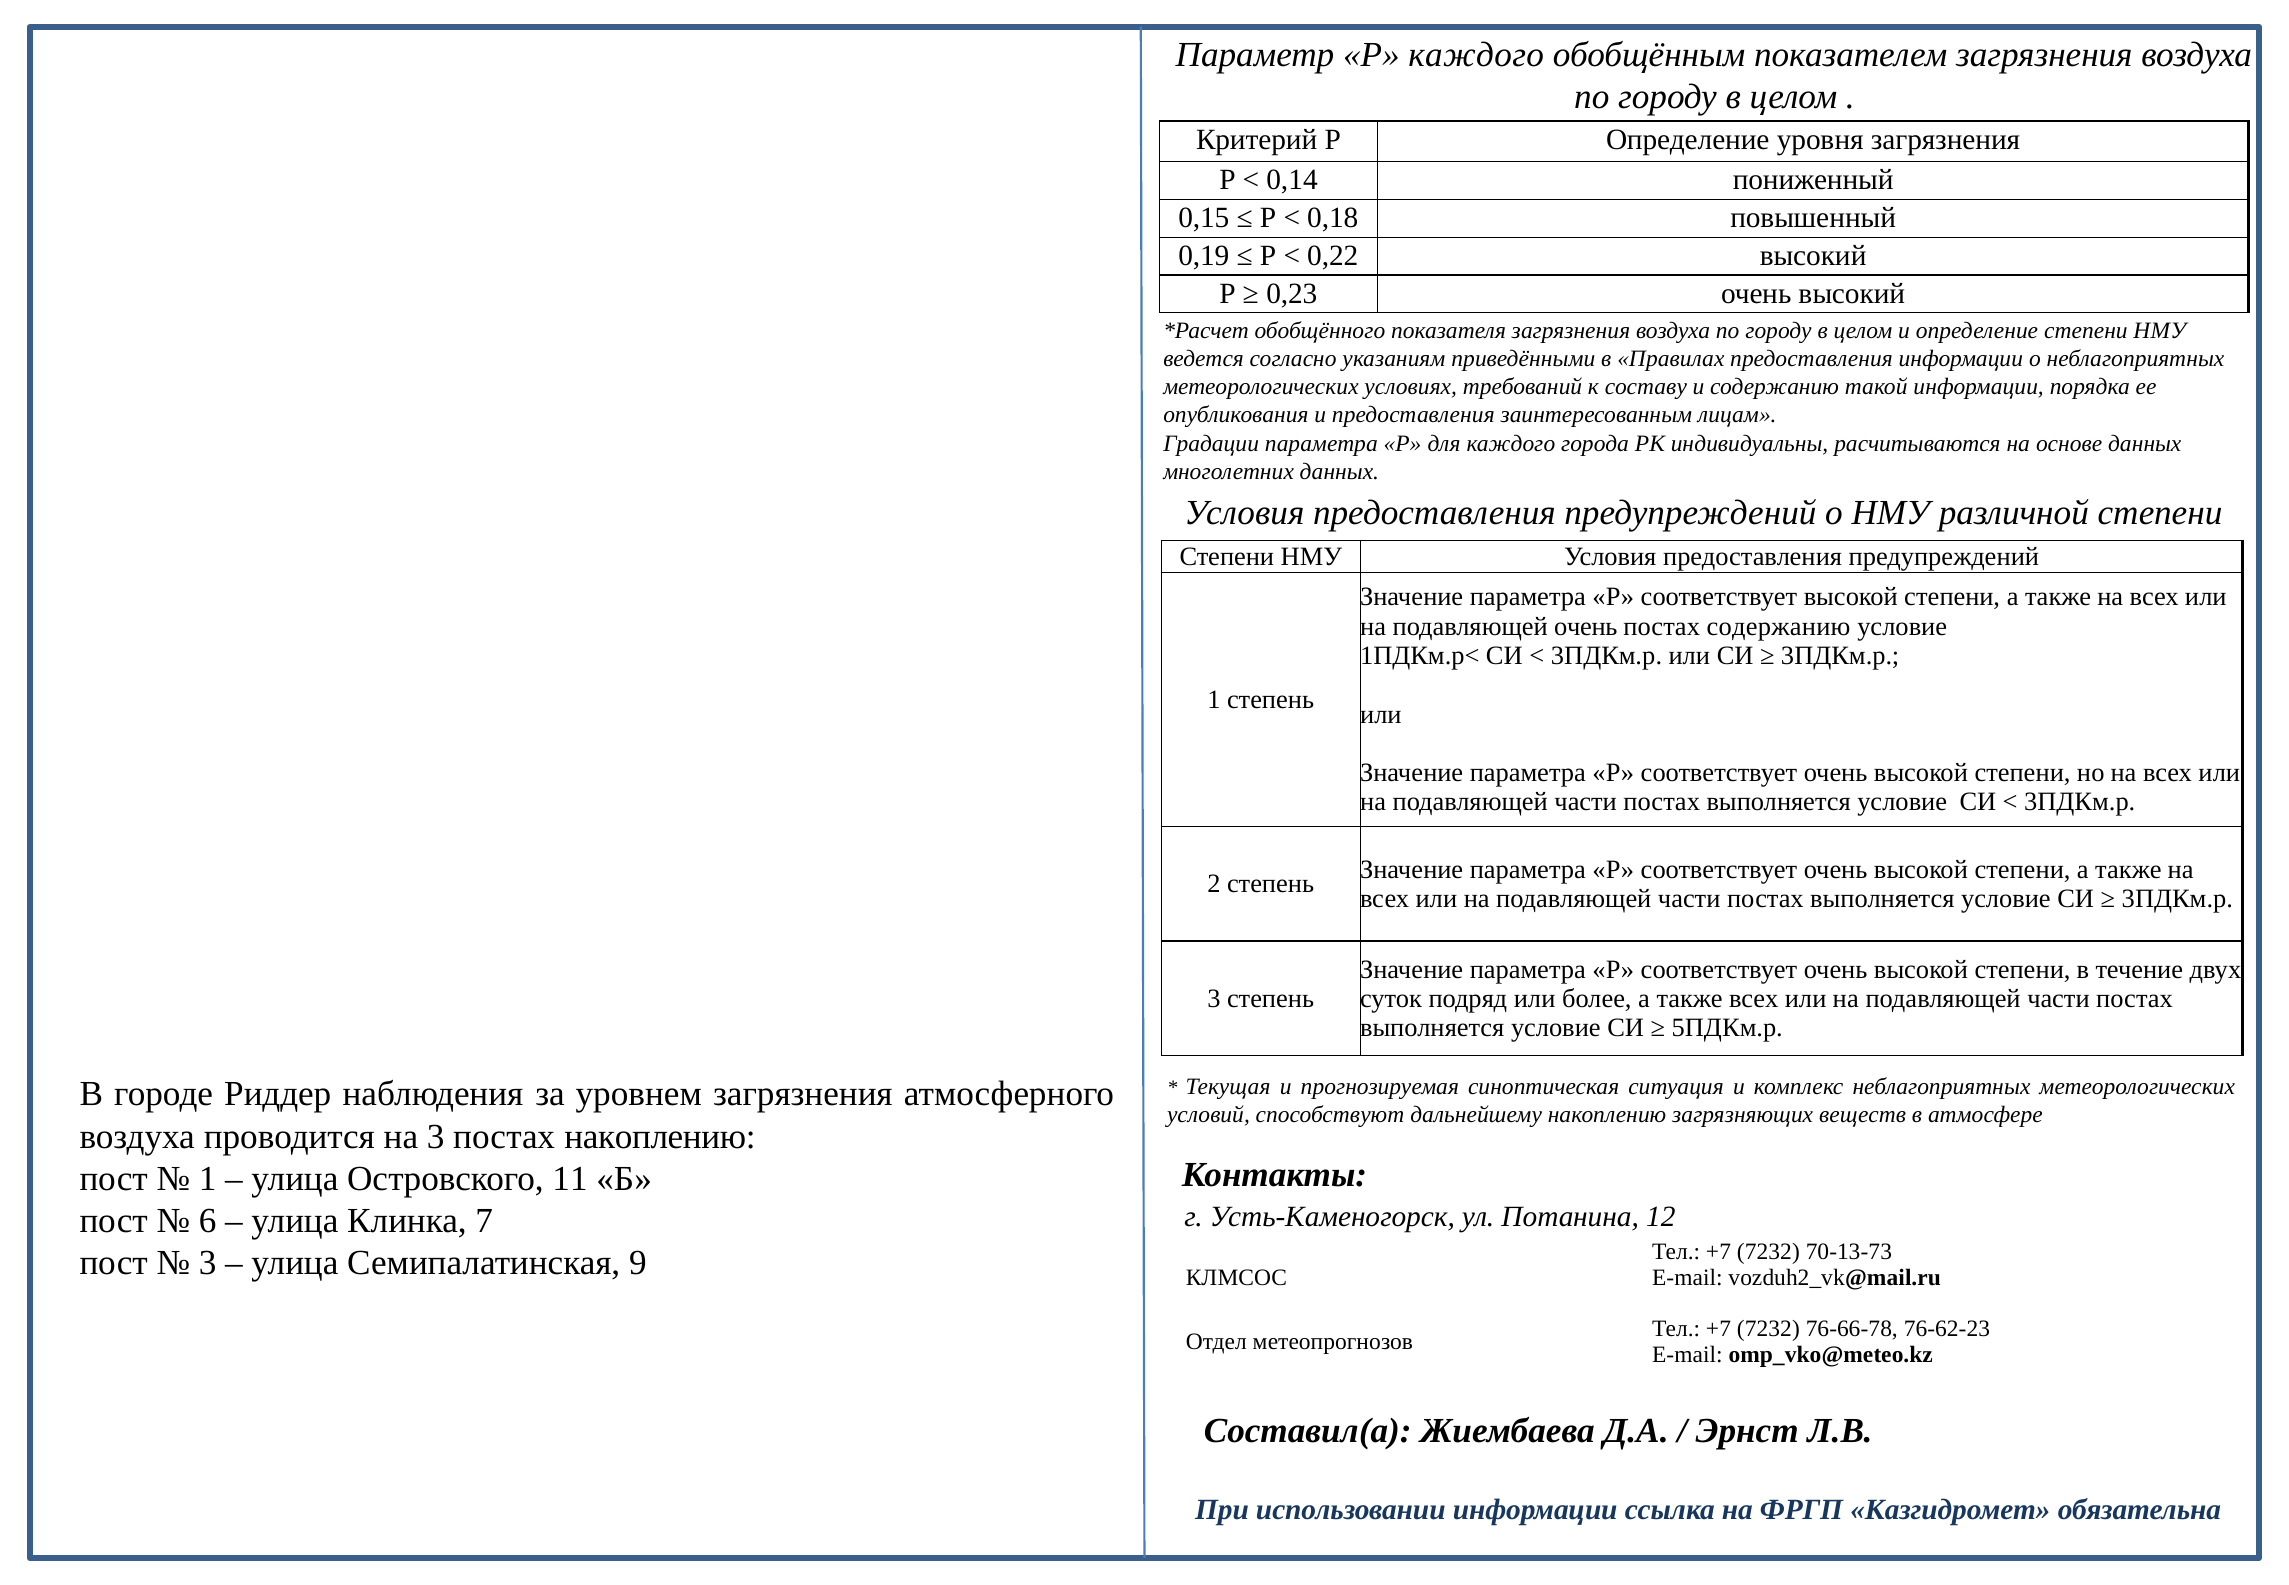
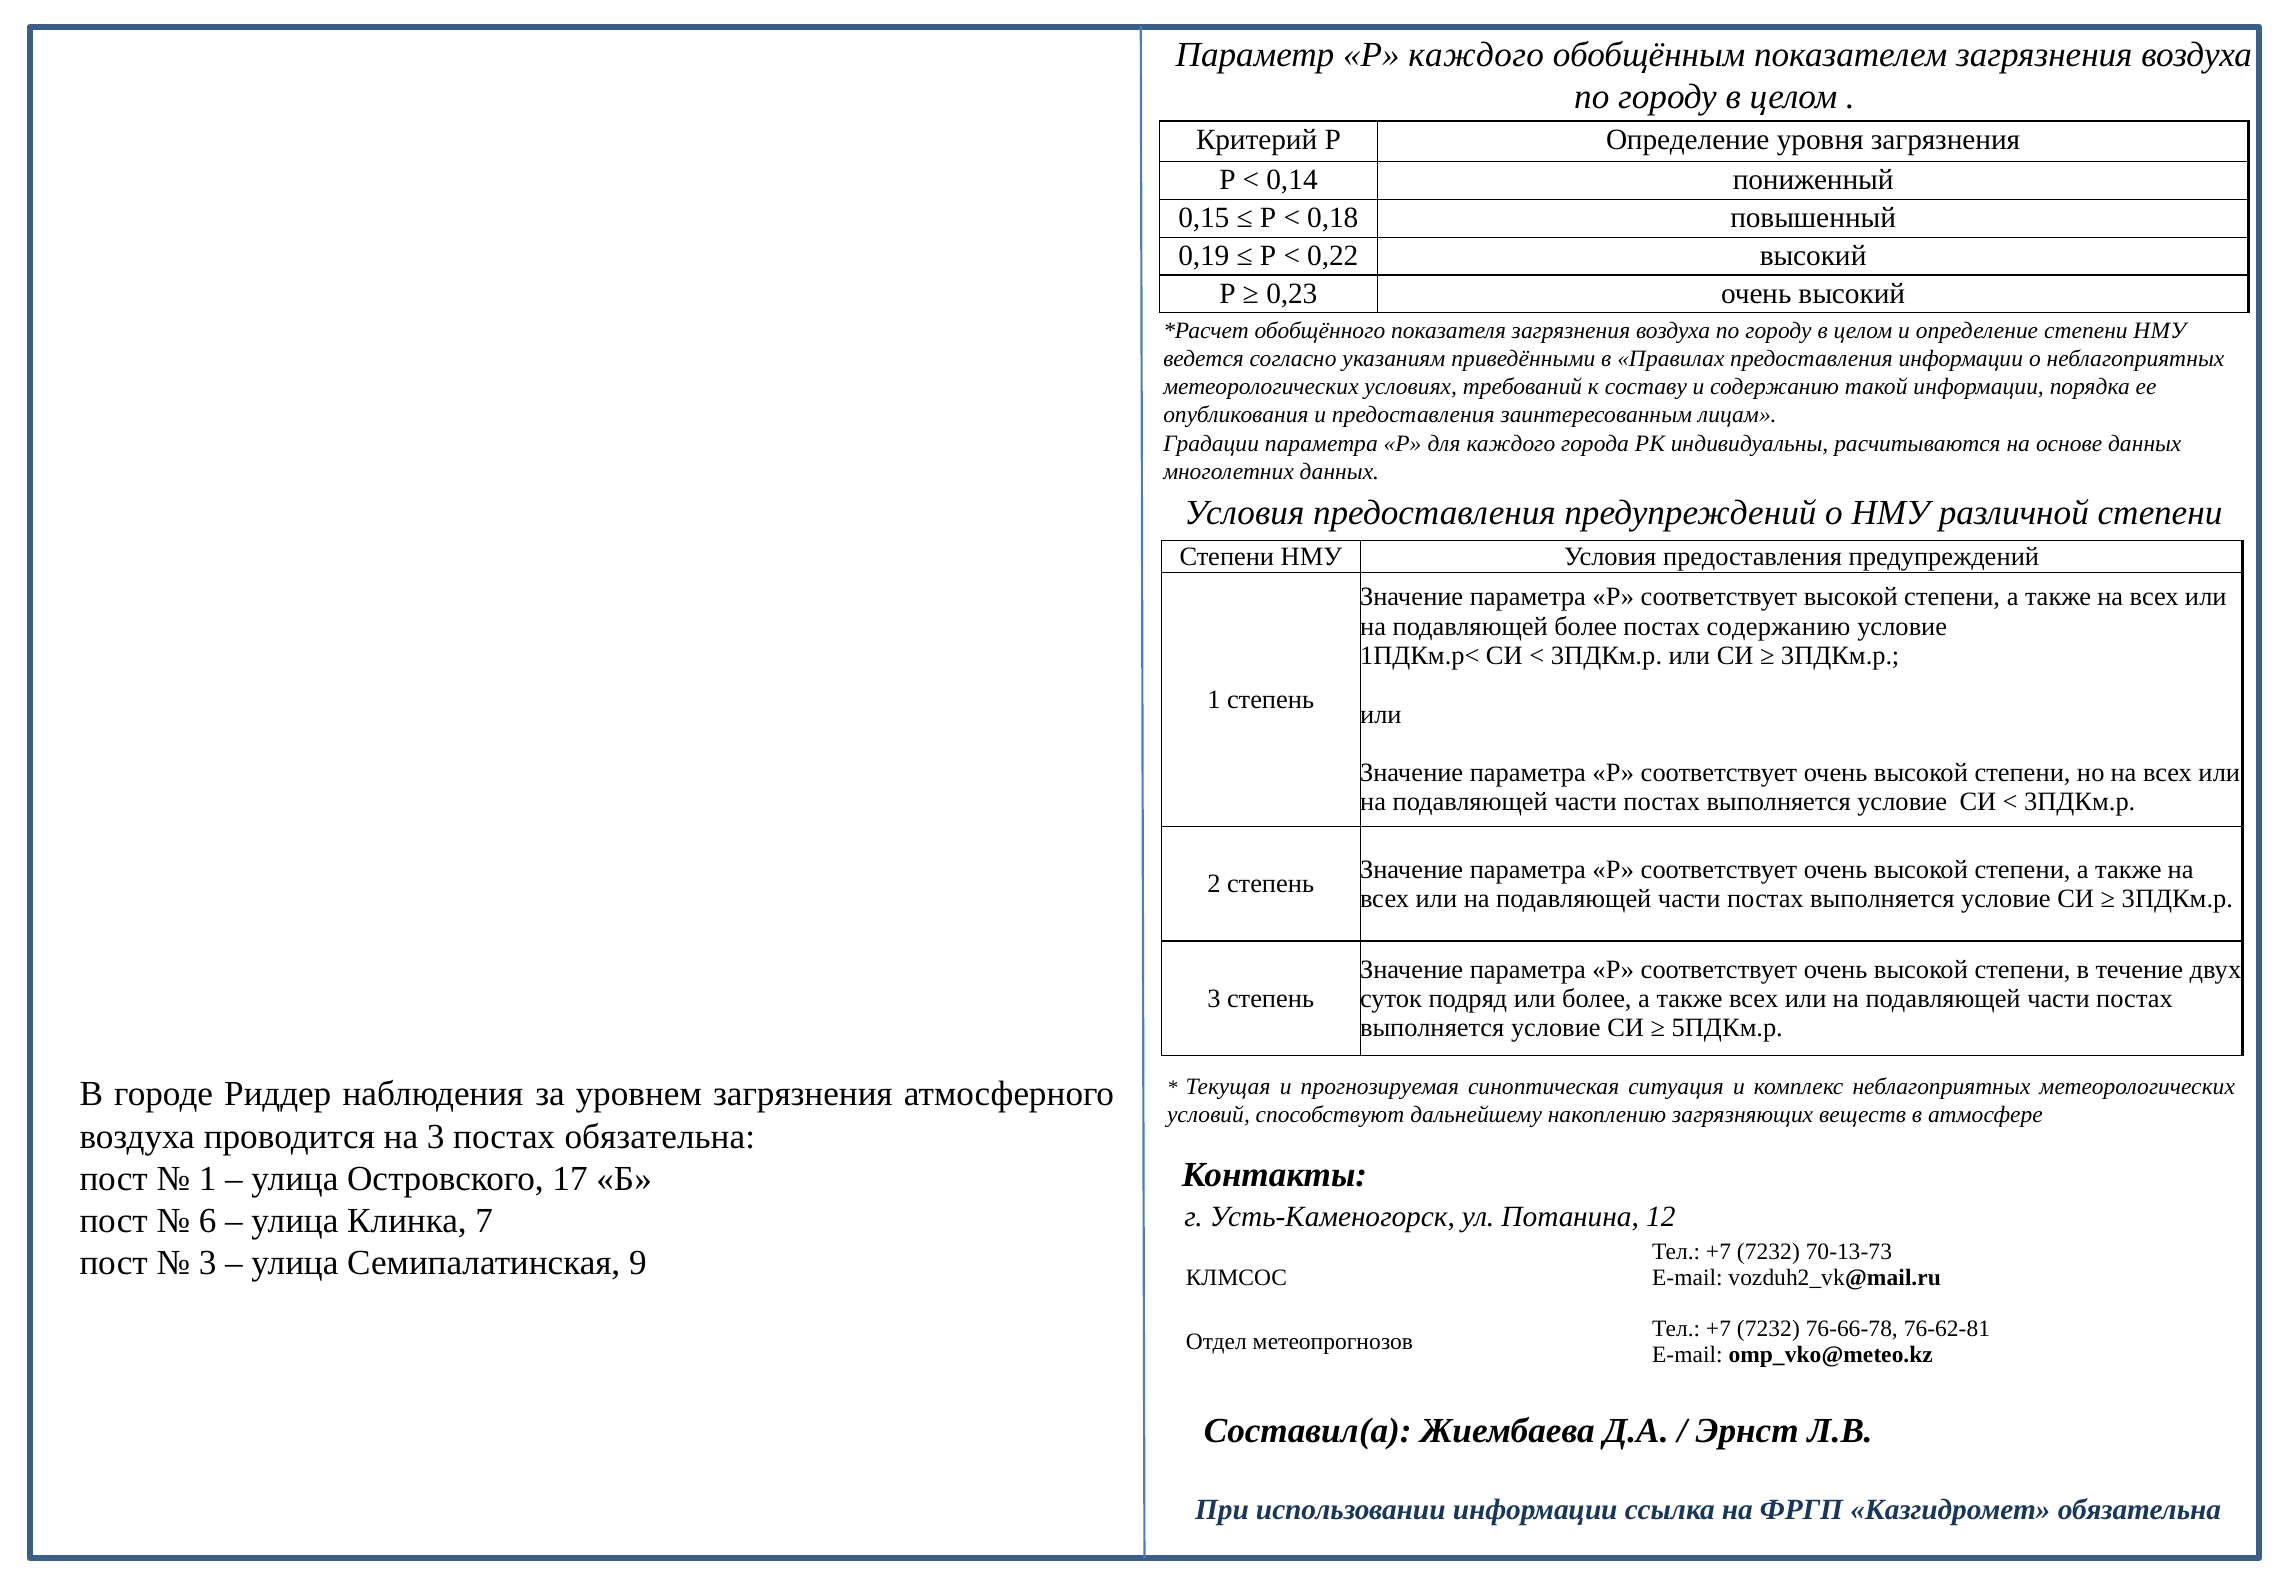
подавляющей очень: очень -> более (1586, 626)
постах накоплению: накоплению -> обязательна (660, 1136)
11: 11 -> 17 (570, 1178)
76-62-23: 76-62-23 -> 76-62-81 (1947, 1329)
